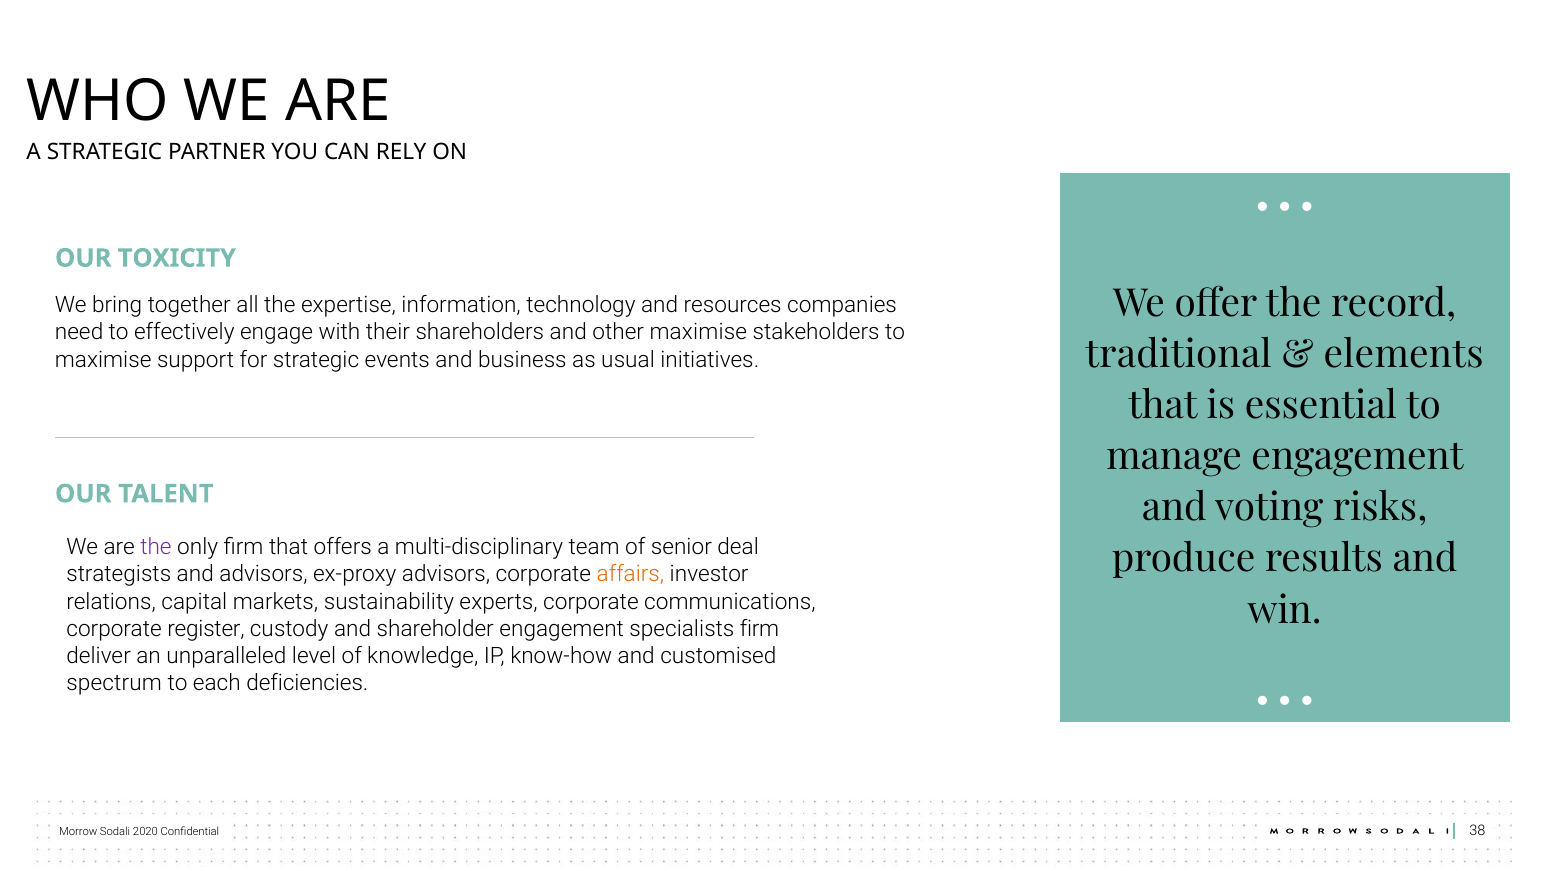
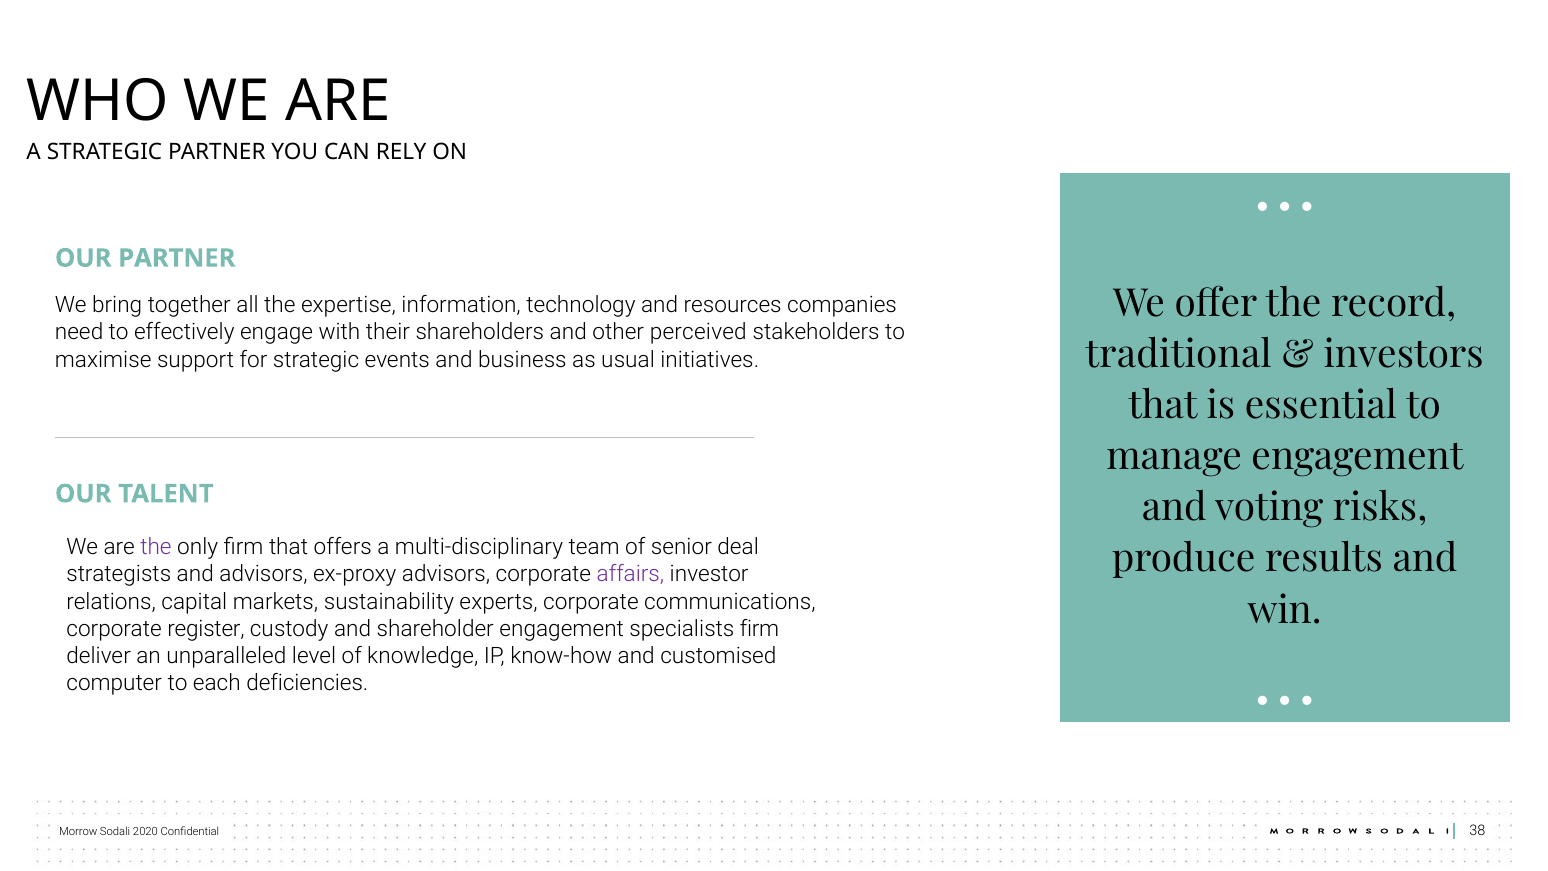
OUR TOXICITY: TOXICITY -> PARTNER (177, 258)
other maximise: maximise -> perceived (698, 332)
elements: elements -> investors (1404, 355)
affairs colour: orange -> purple (630, 574)
spectrum: spectrum -> computer (114, 683)
